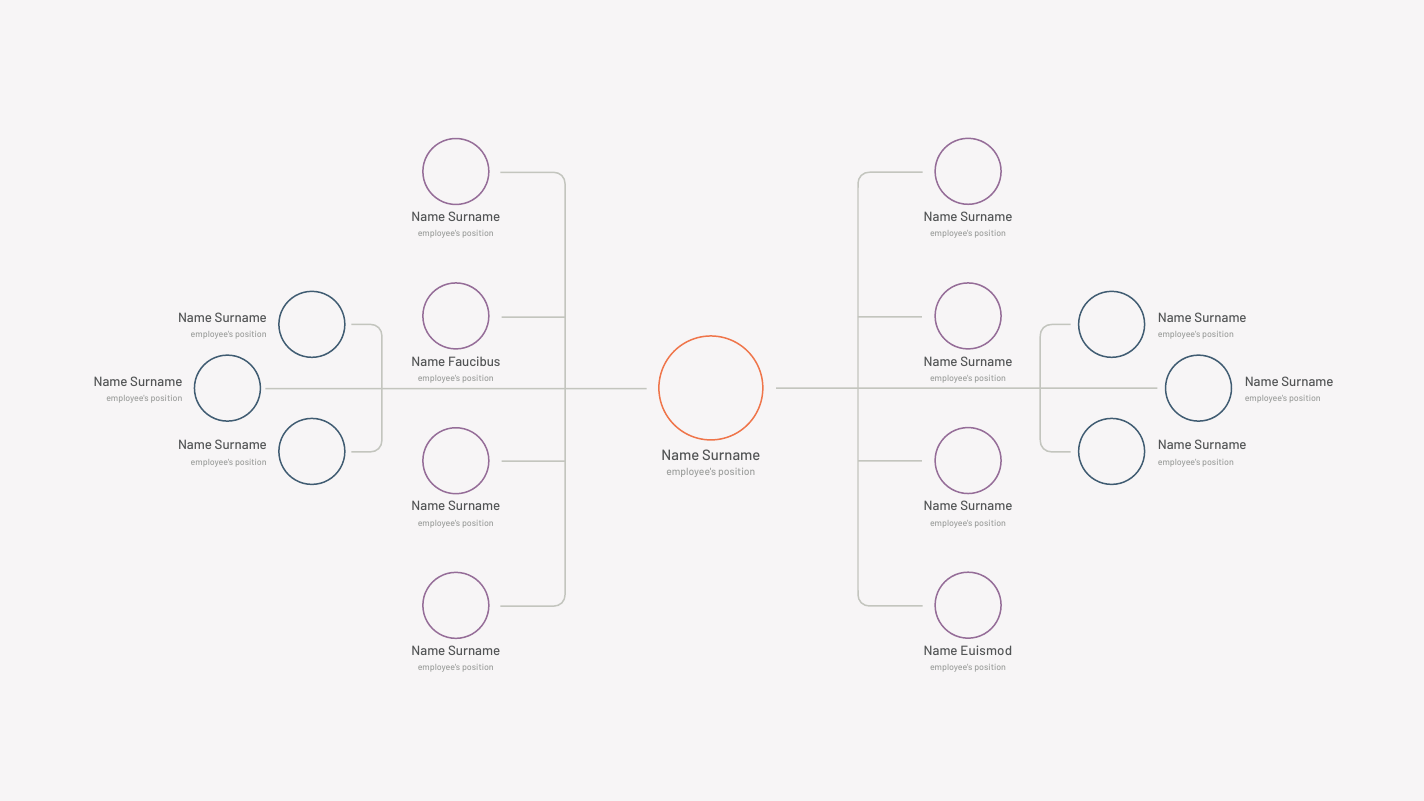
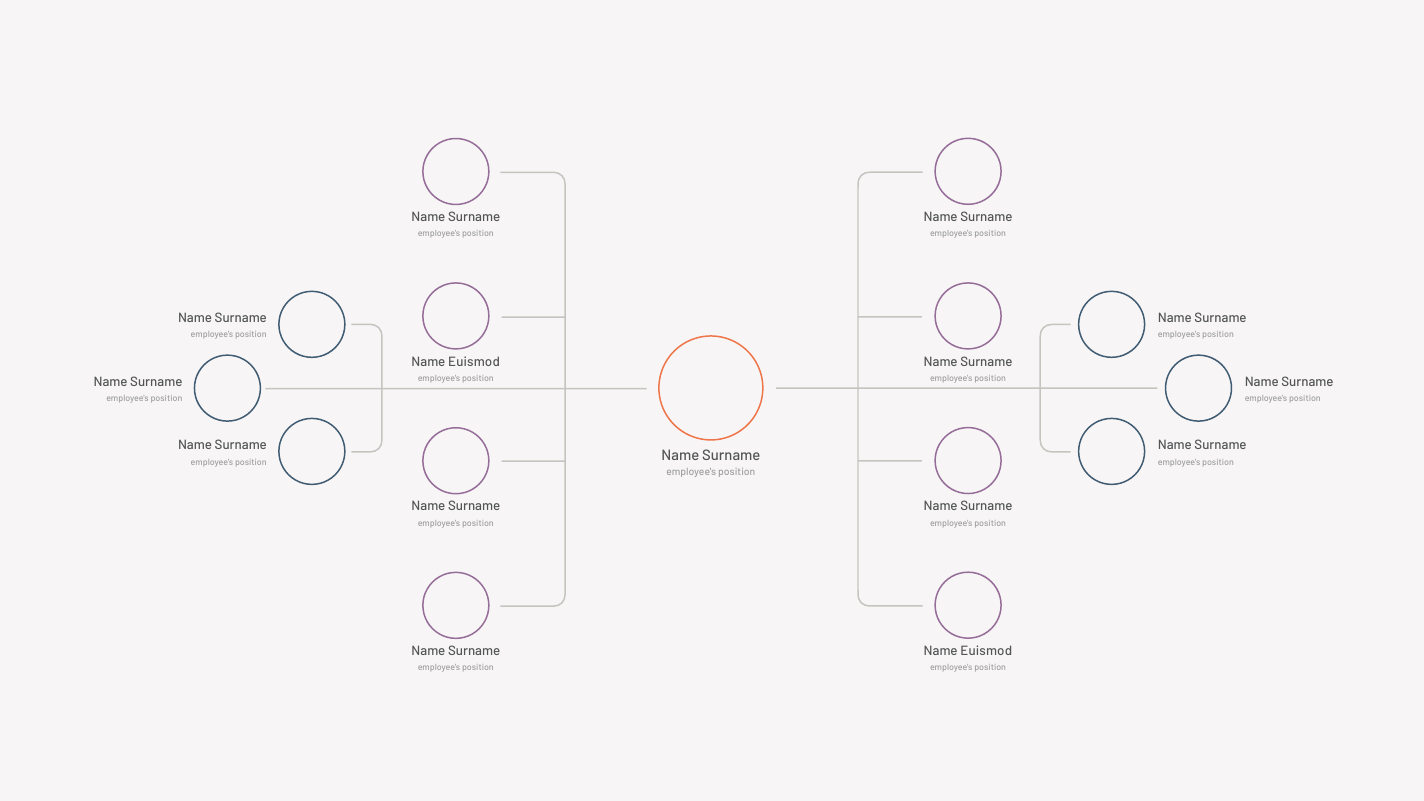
Faucibus: Faucibus -> Euismod (474, 362)
